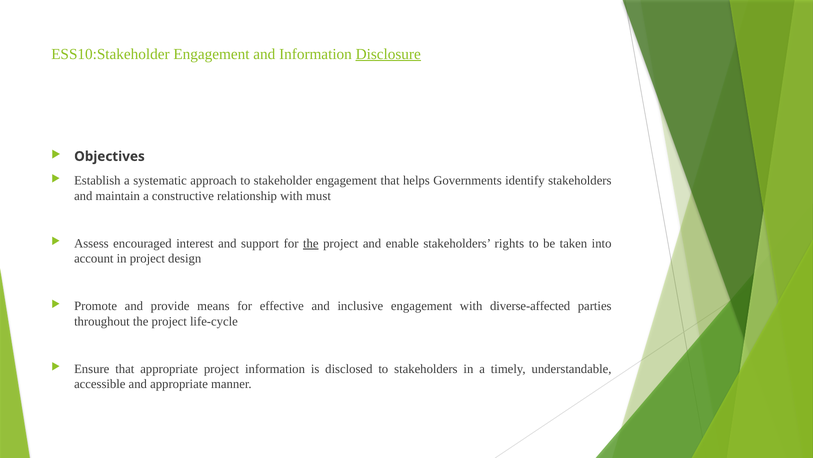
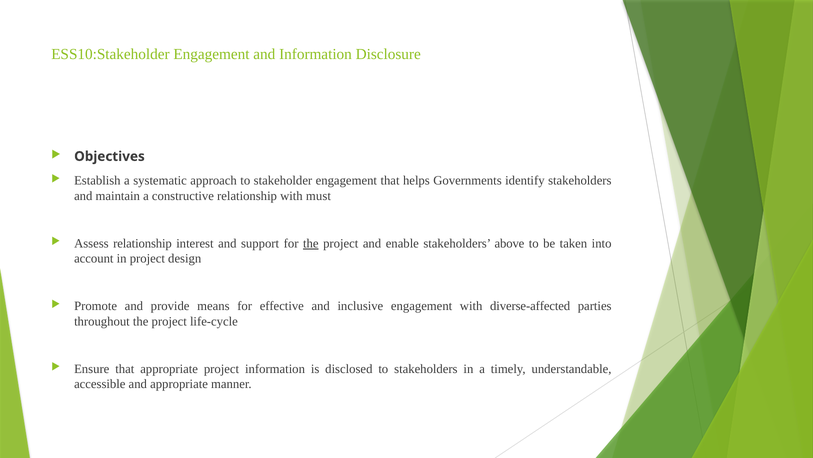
Disclosure underline: present -> none (388, 54)
Assess encouraged: encouraged -> relationship (143, 243)
rights: rights -> above (509, 243)
